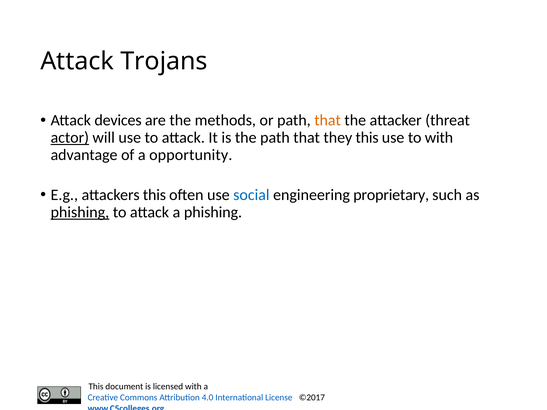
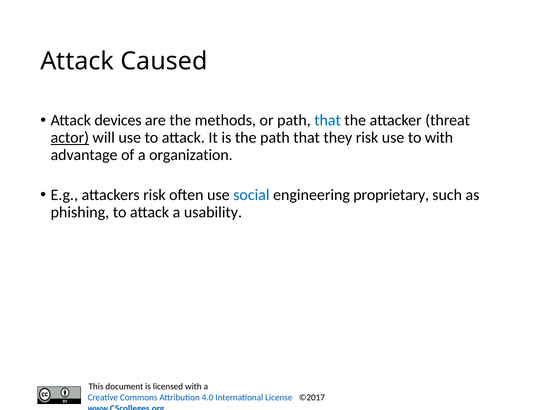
Trojans: Trojans -> Caused (164, 61)
that colour: orange -> blue (328, 120)
they this: this -> risk (367, 138)
opportunity: opportunity -> organization (191, 155)
attackers this: this -> risk (154, 195)
phishing underline: present -> none (80, 212)
a phishing: phishing -> usability (213, 212)
